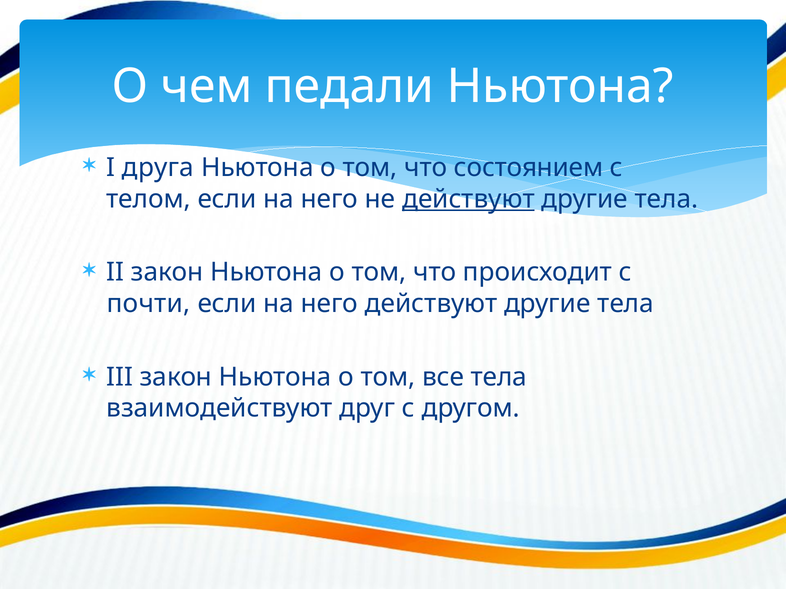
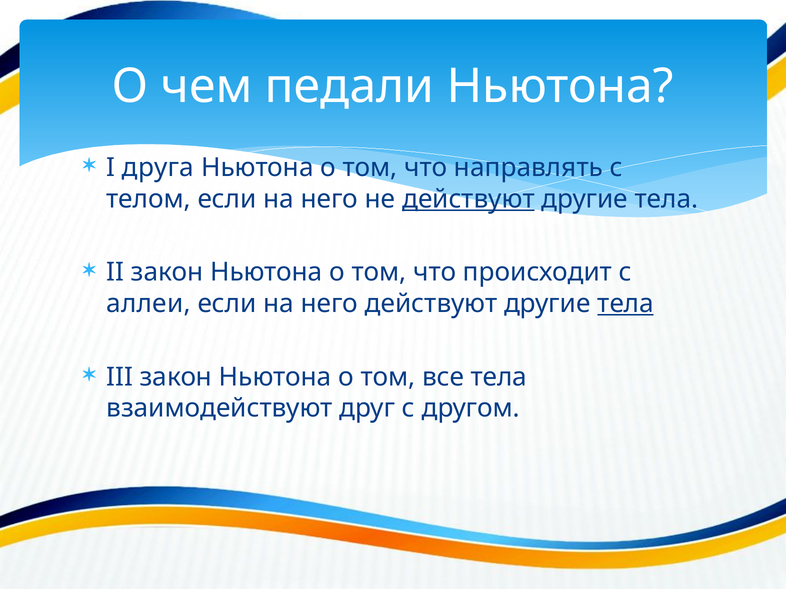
состоянием: состоянием -> направлять (529, 168)
почти: почти -> аллеи (148, 304)
тела underline: none -> present (626, 304)
